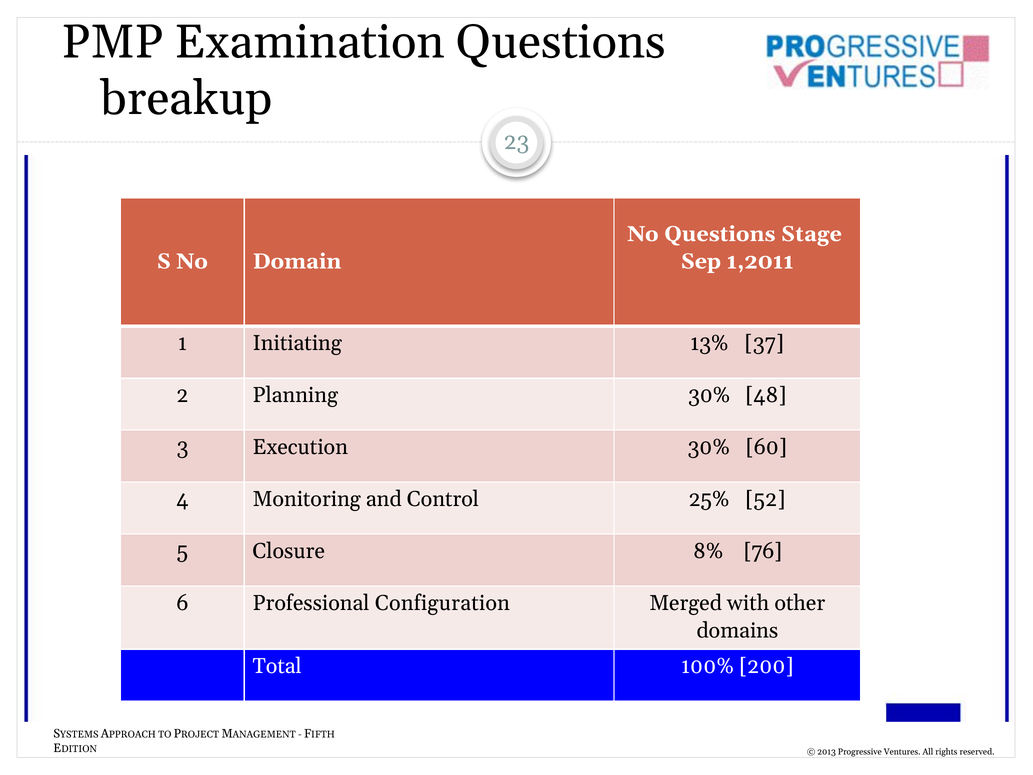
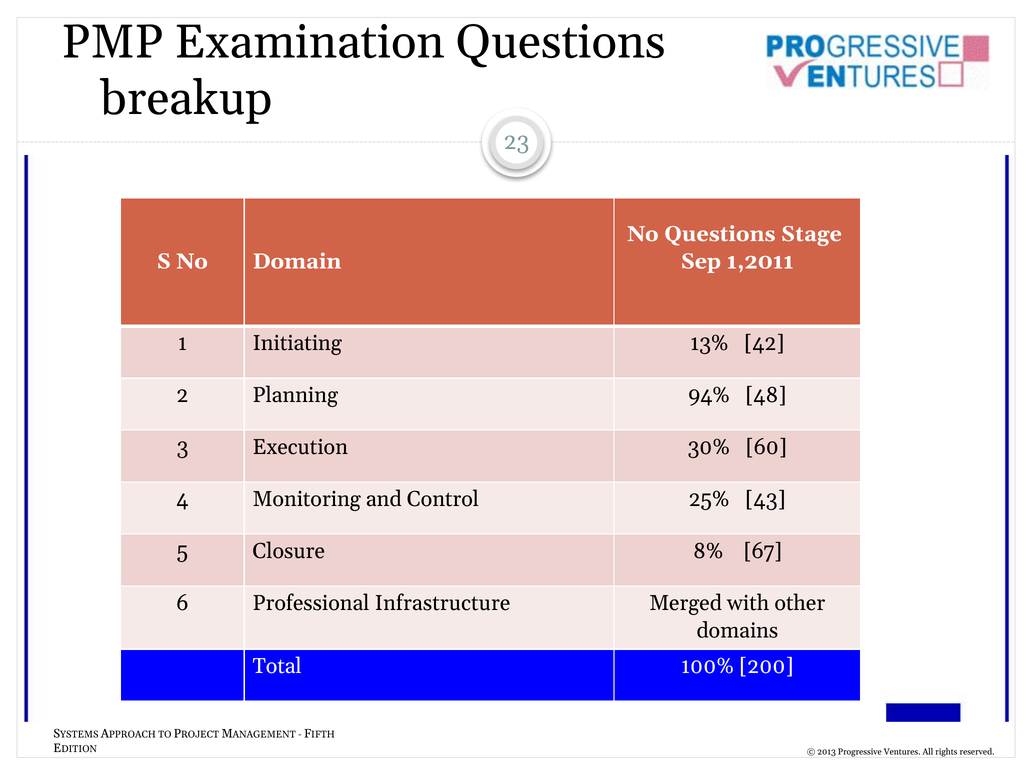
37: 37 -> 42 (764, 343)
Planning 30%: 30% -> 94% (709, 395)
52: 52 -> 43 (765, 499)
76: 76 -> 67 (763, 551)
Configuration: Configuration -> Infrastructure (443, 603)
